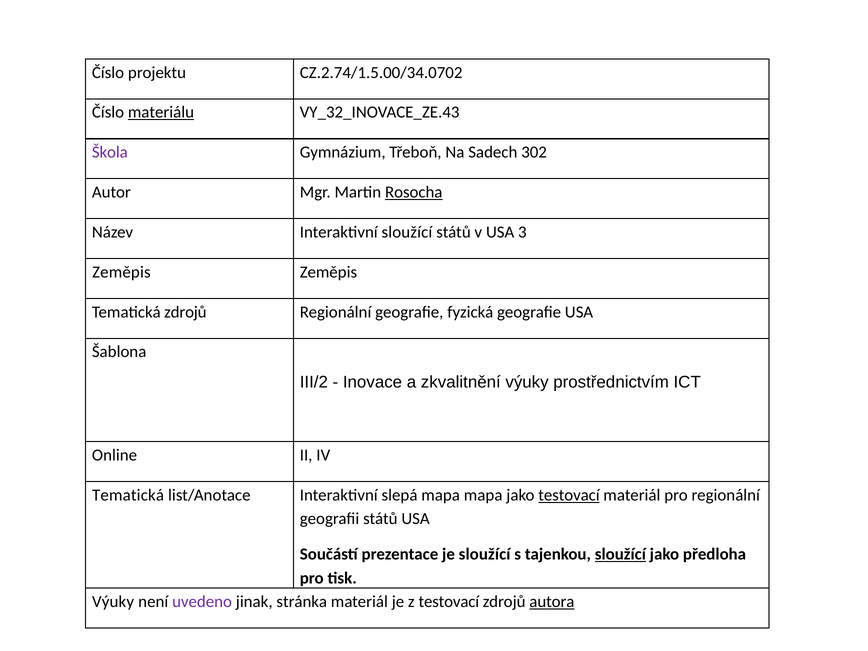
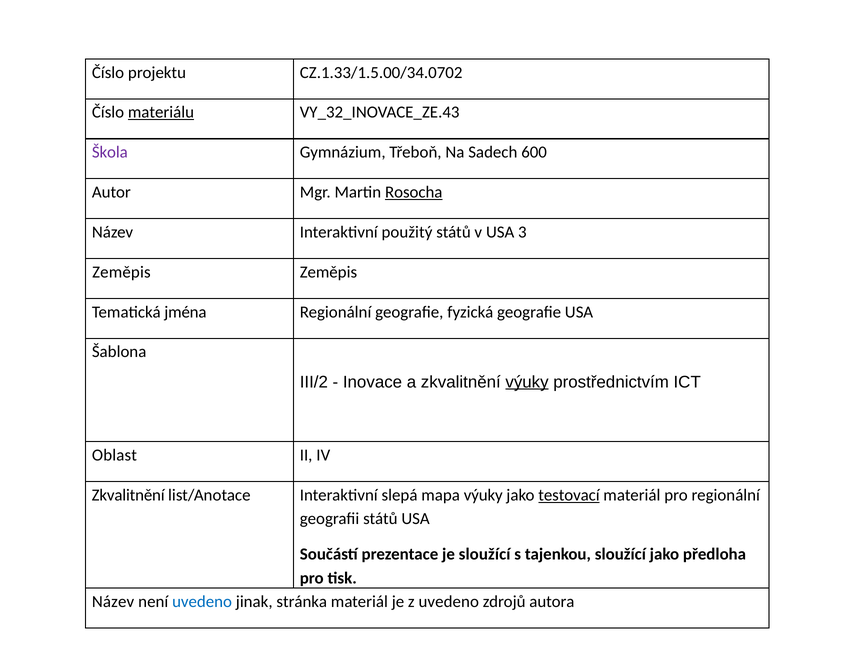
CZ.2.74/1.5.00/34.0702: CZ.2.74/1.5.00/34.0702 -> CZ.1.33/1.5.00/34.0702 (381, 72)
302: 302 -> 600 (534, 152)
Interaktivní sloužící: sloužící -> použitý (407, 232)
Tematická zdrojů: zdrojů -> jména (185, 312)
výuky underline: none -> present (527, 382)
Online: Online -> Oblast (114, 455)
Tematická: Tematická -> Zkvalitnění (128, 495)
mapa mapa: mapa -> výuky (483, 495)
sloužící underline: present -> none (620, 554)
Výuky: Výuky -> Název (113, 602)
uvedeno colour: purple -> blue (202, 602)
z testovací: testovací -> uvedeno (449, 602)
autora underline: present -> none (552, 602)
